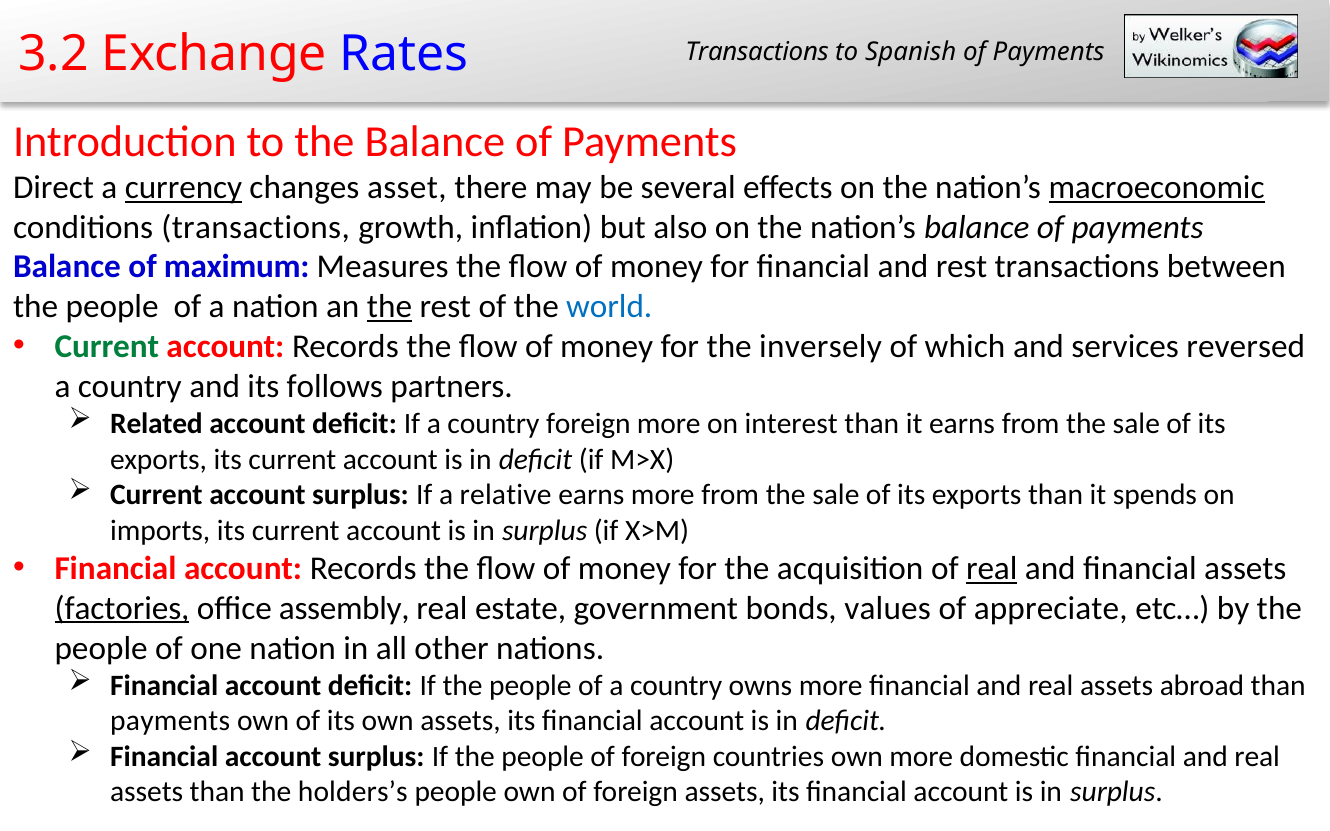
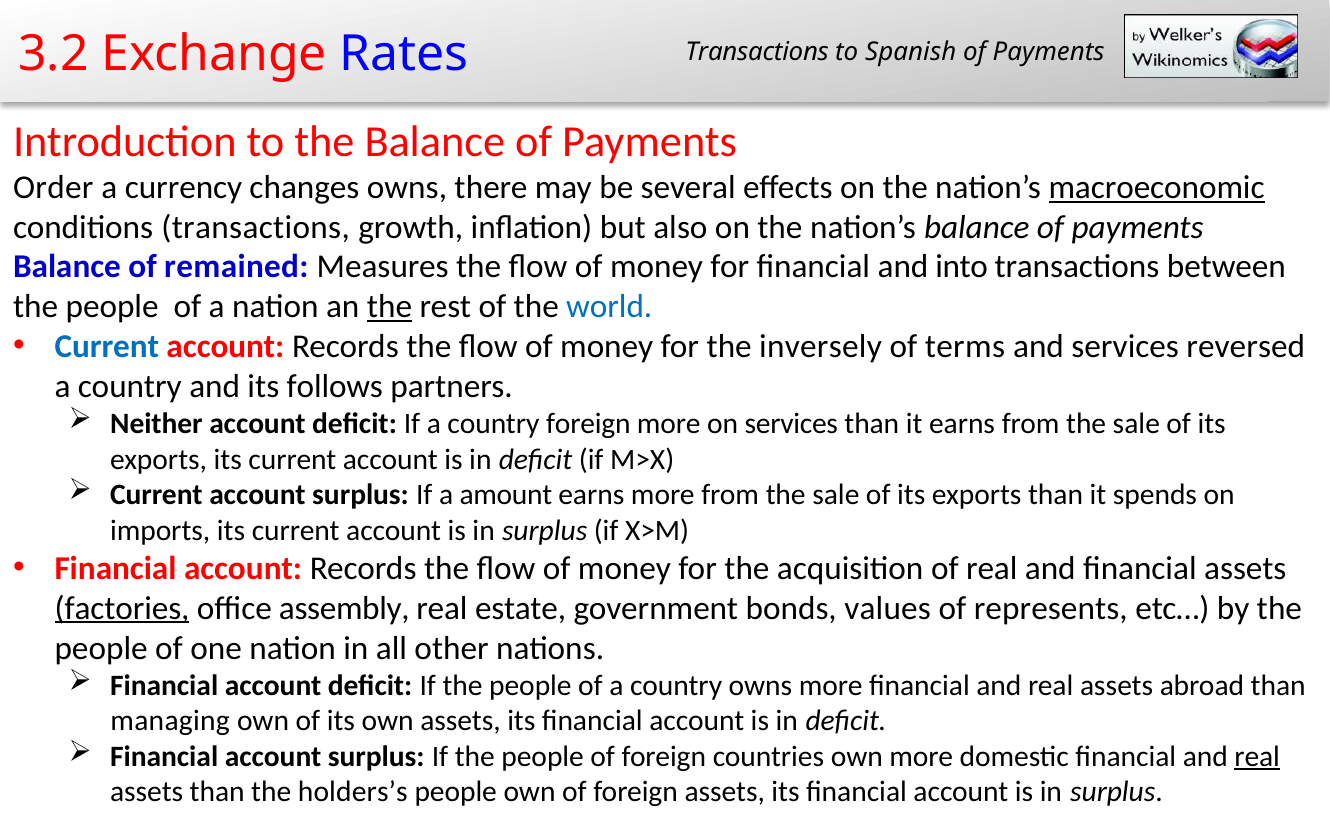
Direct: Direct -> Order (53, 187)
currency underline: present -> none (184, 187)
changes asset: asset -> owns (407, 187)
maximum: maximum -> remained (236, 267)
and rest: rest -> into (962, 267)
Current colour: green -> blue (107, 347)
which: which -> terms (965, 347)
Related: Related -> Neither (156, 424)
on interest: interest -> services (791, 424)
relative: relative -> amount (506, 495)
real underline: present -> none (992, 568)
appreciate: appreciate -> represents (1051, 608)
payments: payments -> managing (170, 721)
real underline: none -> present (1257, 757)
